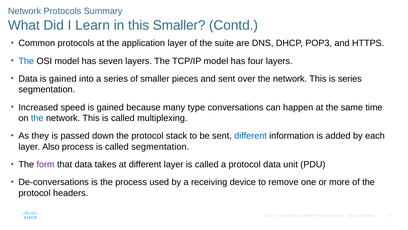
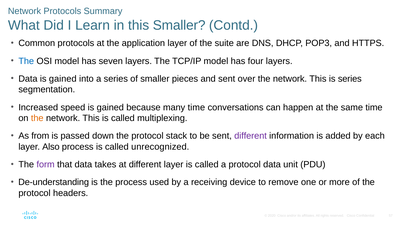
many type: type -> time (196, 107)
the colour: blue -> orange (37, 118)
they: they -> from (40, 136)
different colour: blue -> purple (251, 136)
called segmentation: segmentation -> unrecognized (160, 147)
De-conversations: De-conversations -> De-understanding (54, 182)
